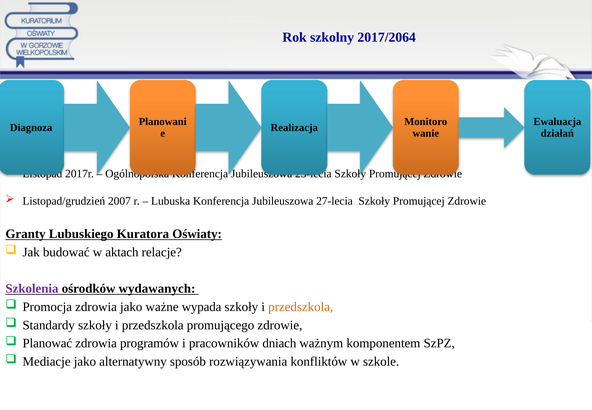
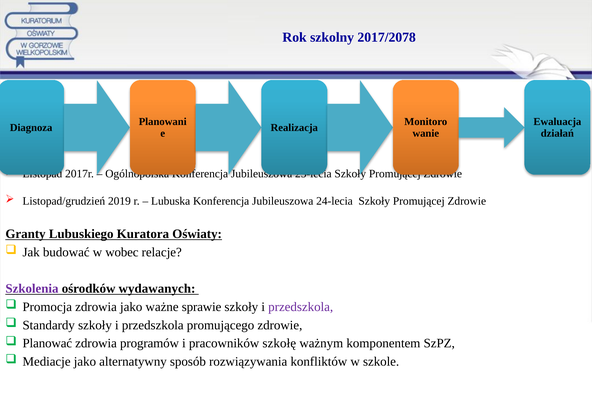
2017/2064: 2017/2064 -> 2017/2078 (387, 37)
2007: 2007 -> 2019 (119, 201)
27-lecia: 27-lecia -> 24-lecia (334, 201)
aktach: aktach -> wobec (122, 252)
wypada: wypada -> sprawie (202, 307)
przedszkola colour: orange -> purple (301, 307)
dniach: dniach -> szkołę (279, 343)
